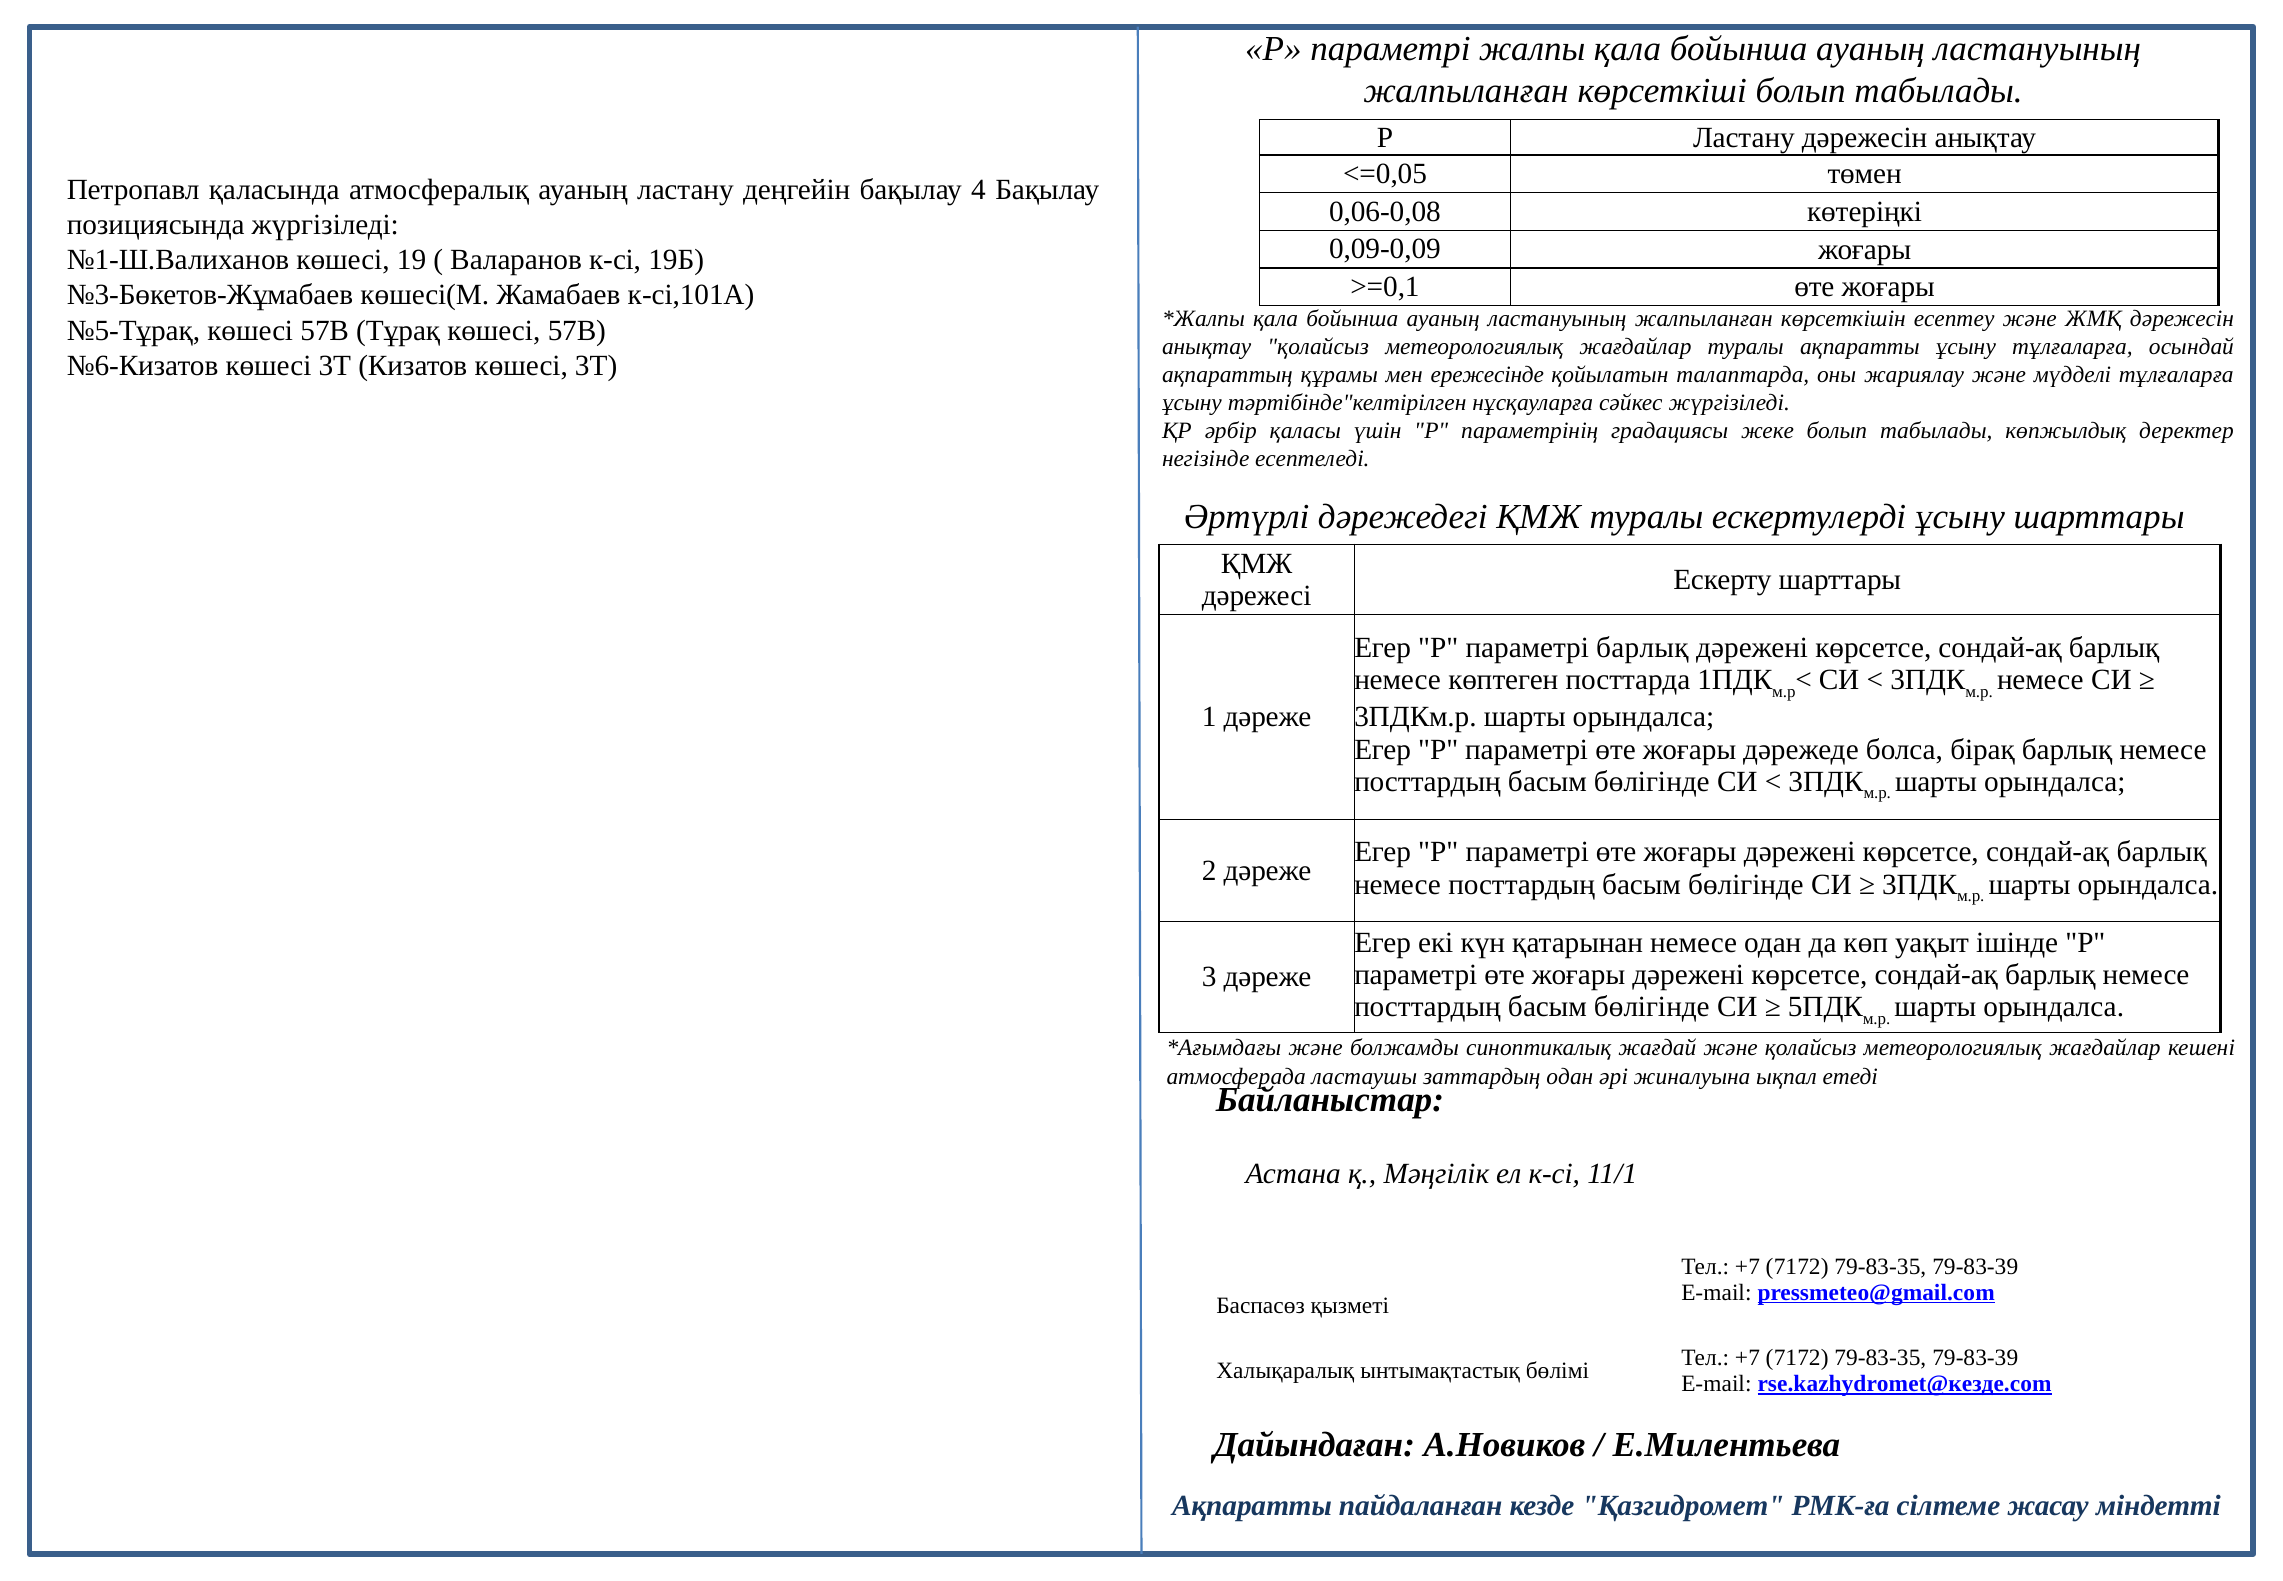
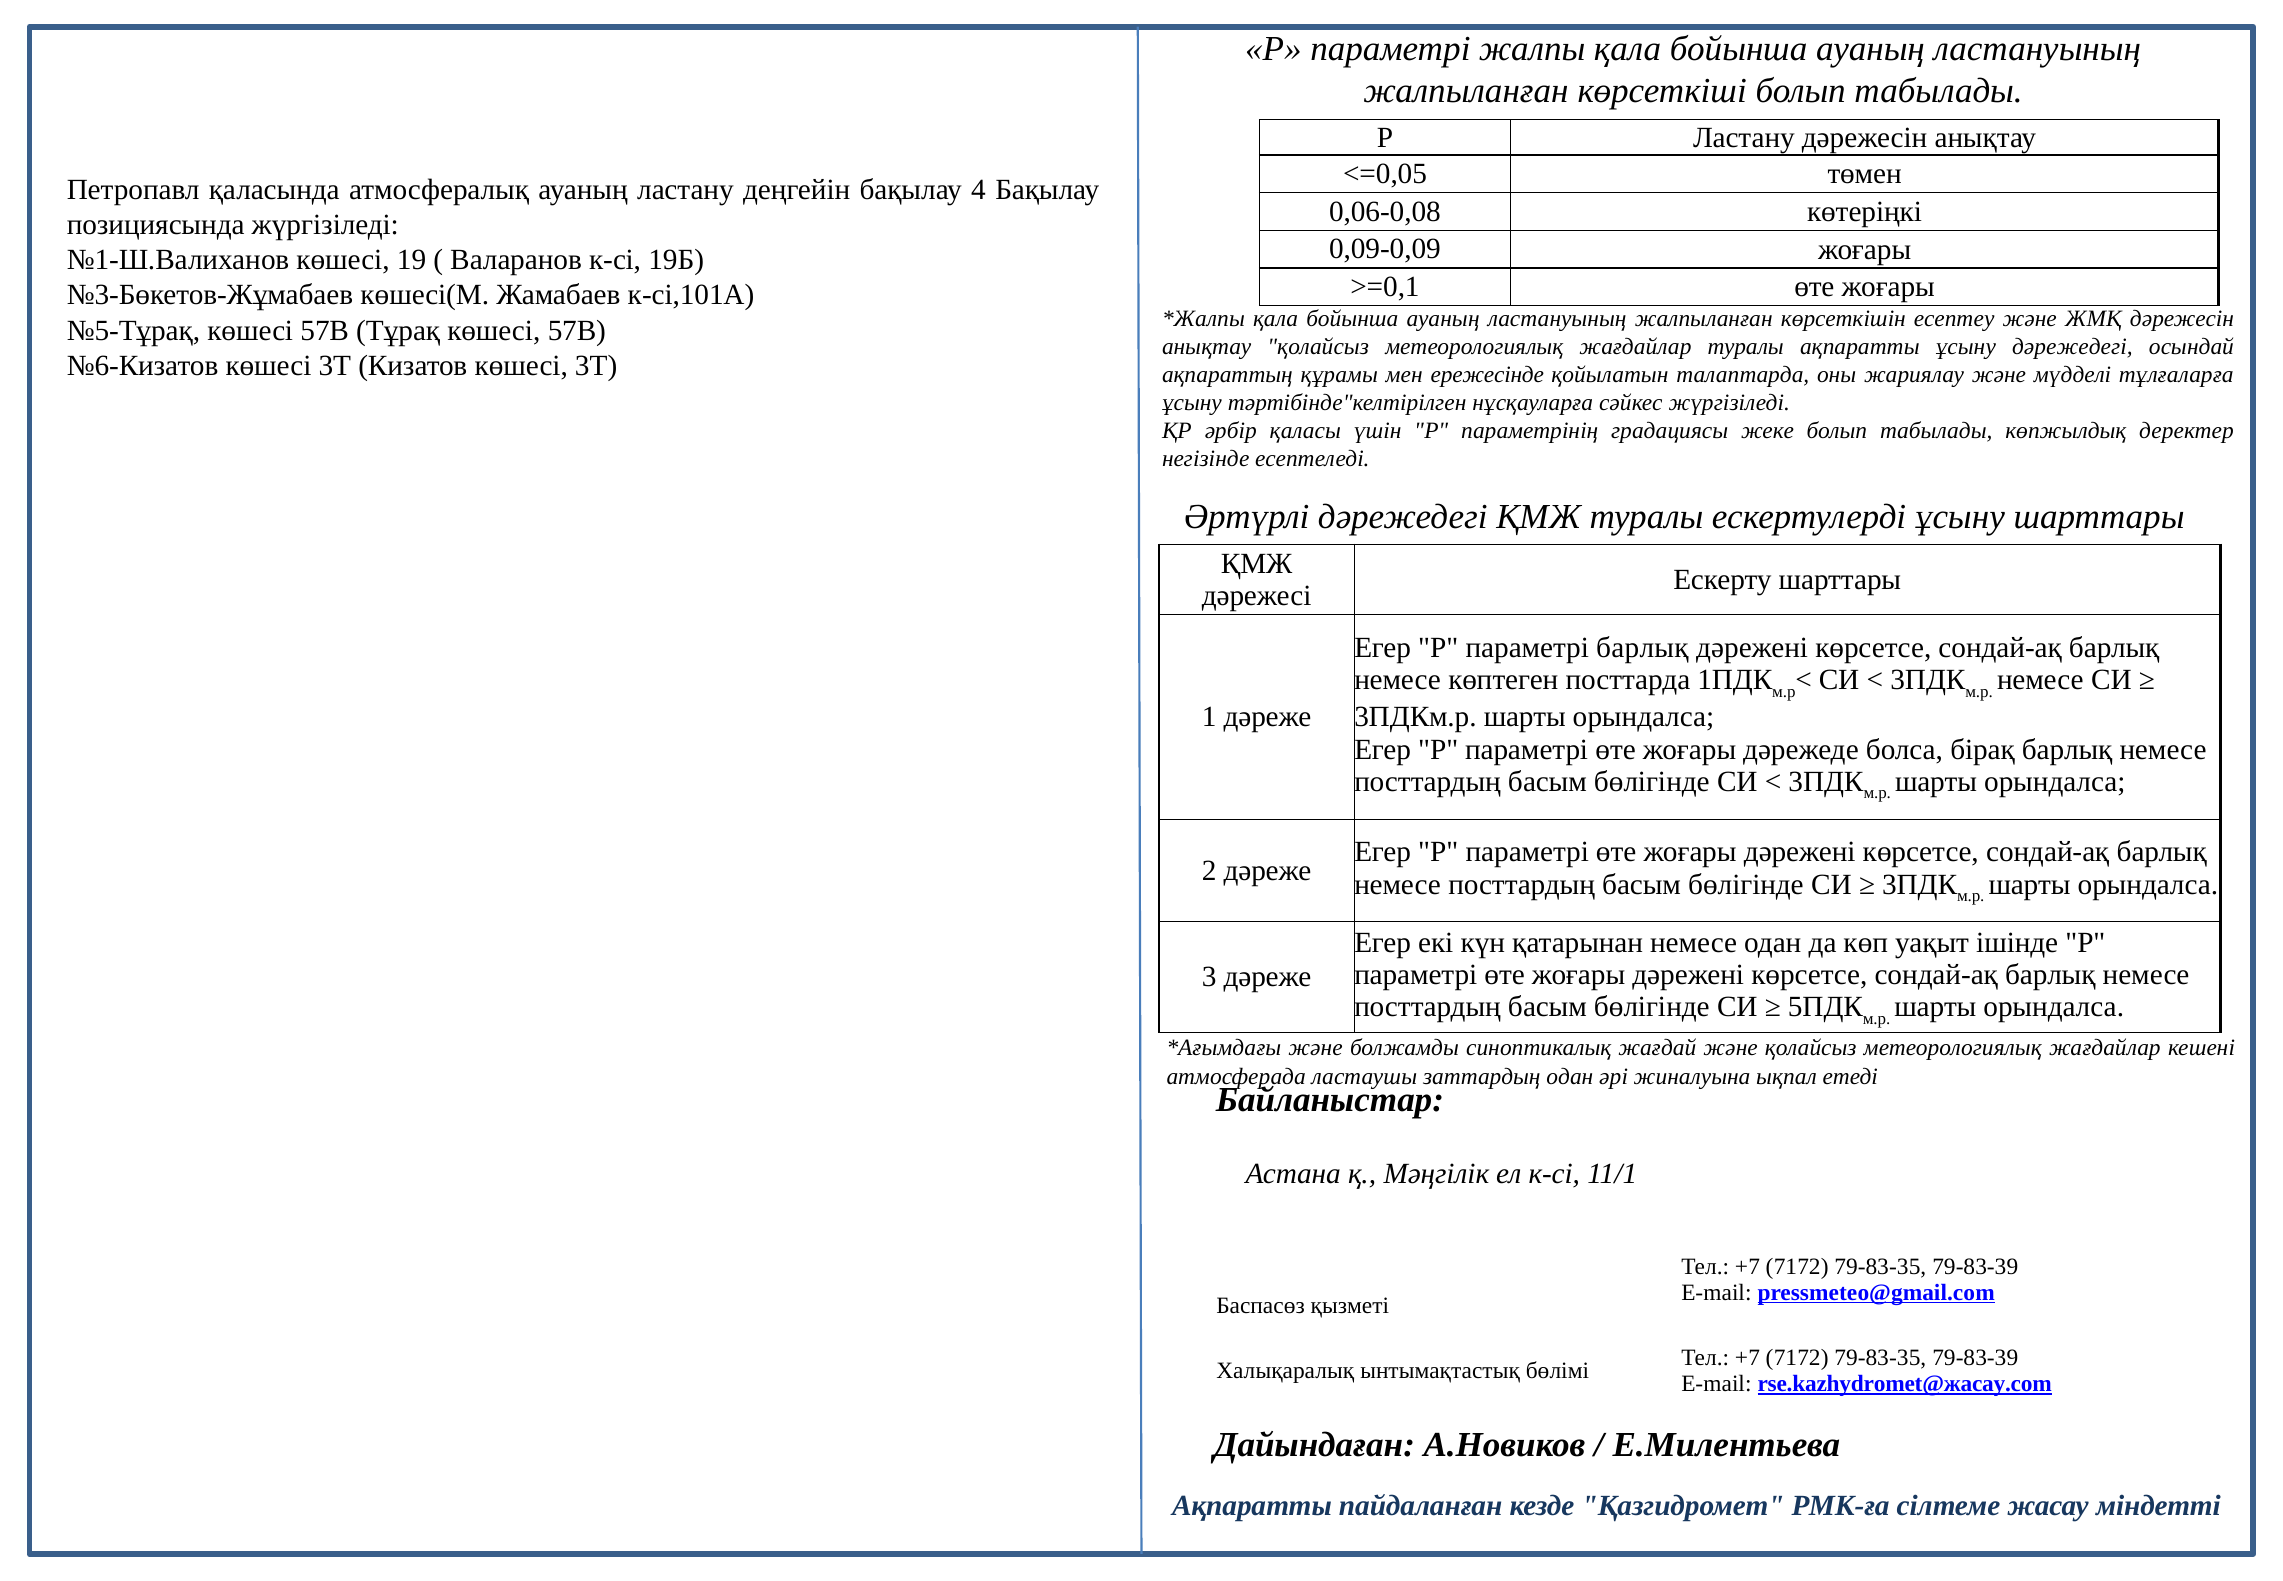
ұсыну тұлғаларға: тұлғаларға -> дәрежедегі (2072, 347)
rse.kazhydromet@кезде.com: rse.kazhydromet@кезде.com -> rse.kazhydromet@жасау.com (1905, 1383)
